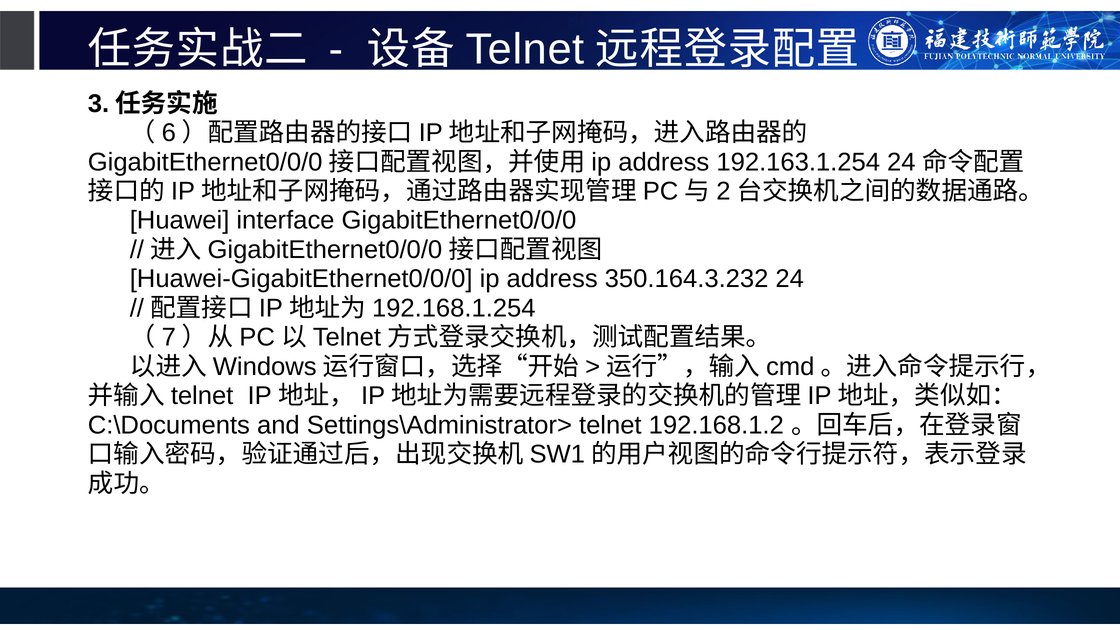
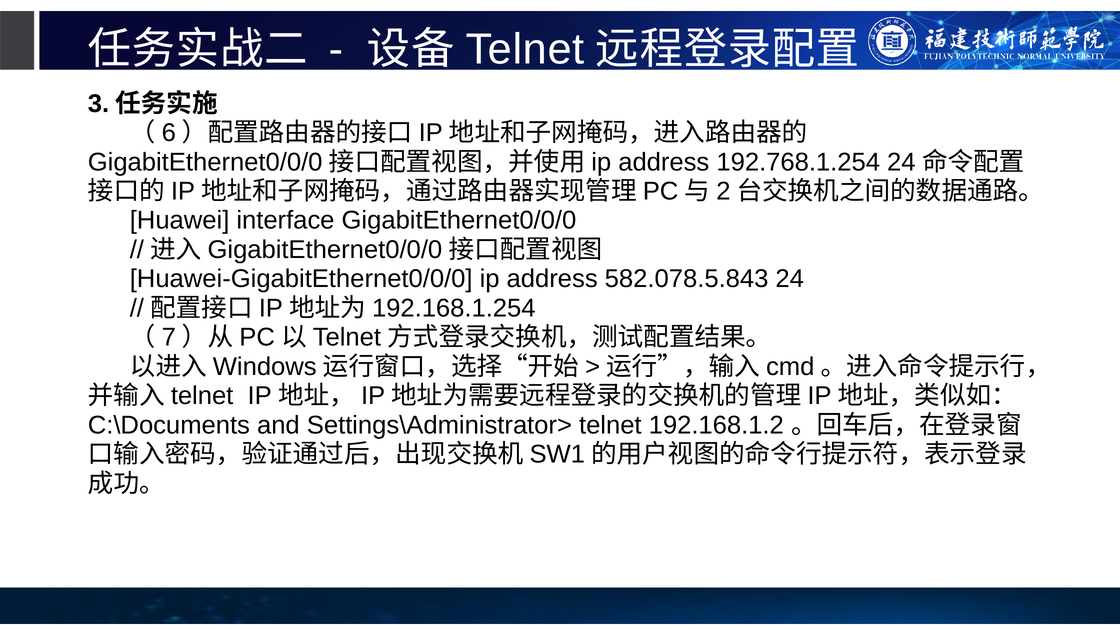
192.163.1.254: 192.163.1.254 -> 192.768.1.254 (798, 162)
350.164.3.232: 350.164.3.232 -> 582.078.5.843 (687, 279)
